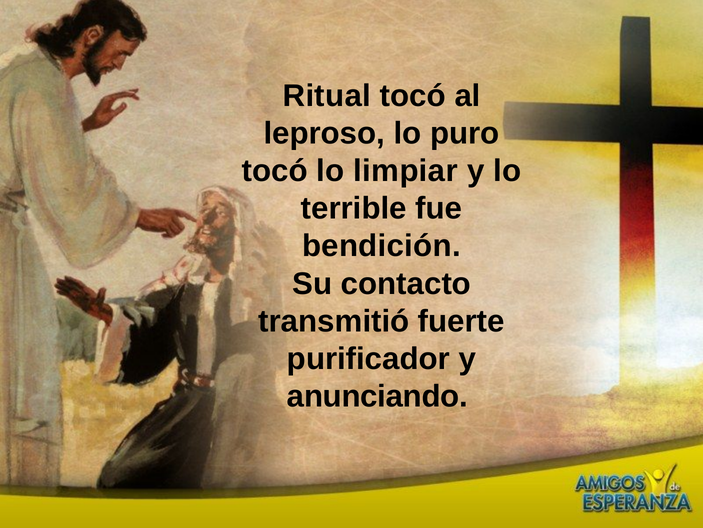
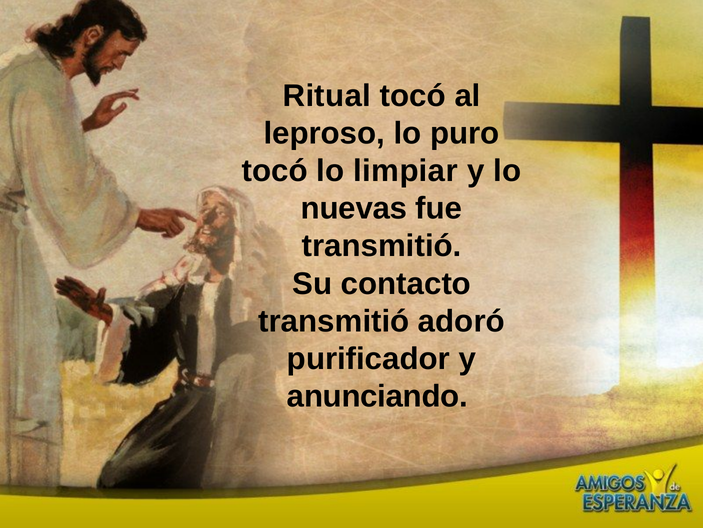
terrible: terrible -> nuevas (354, 208)
bendición: bendición -> transmitió (382, 246)
fuerte: fuerte -> adoró (461, 321)
